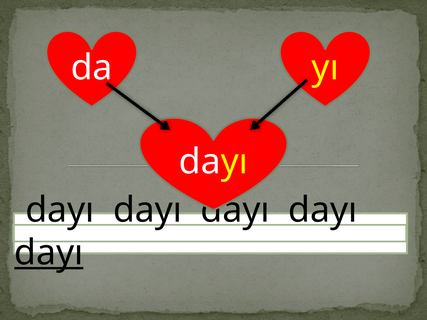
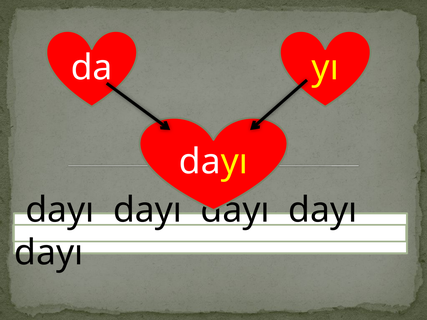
dayı underline: present -> none (49, 253)
